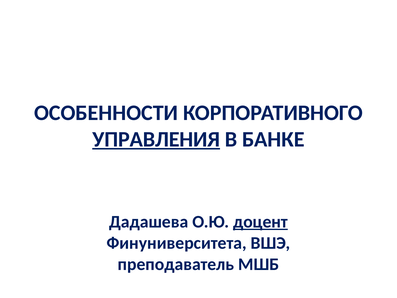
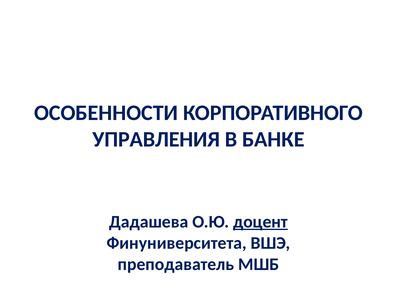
УПРАВЛЕНИЯ underline: present -> none (156, 139)
